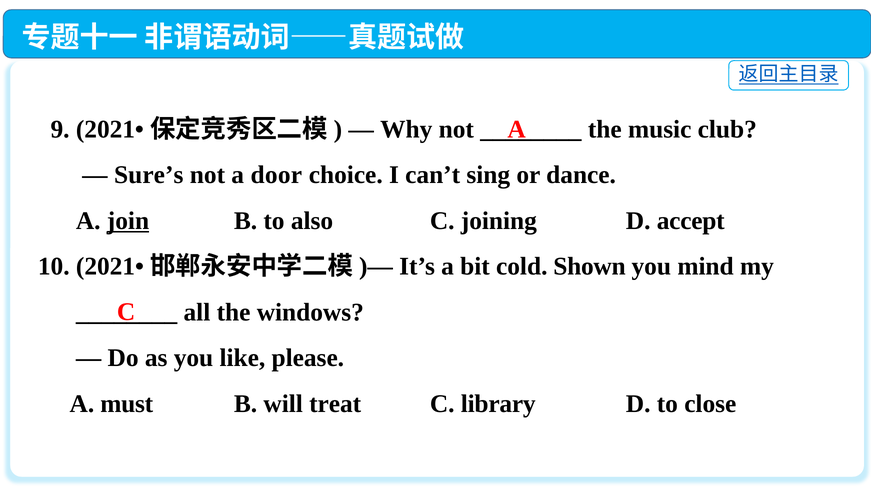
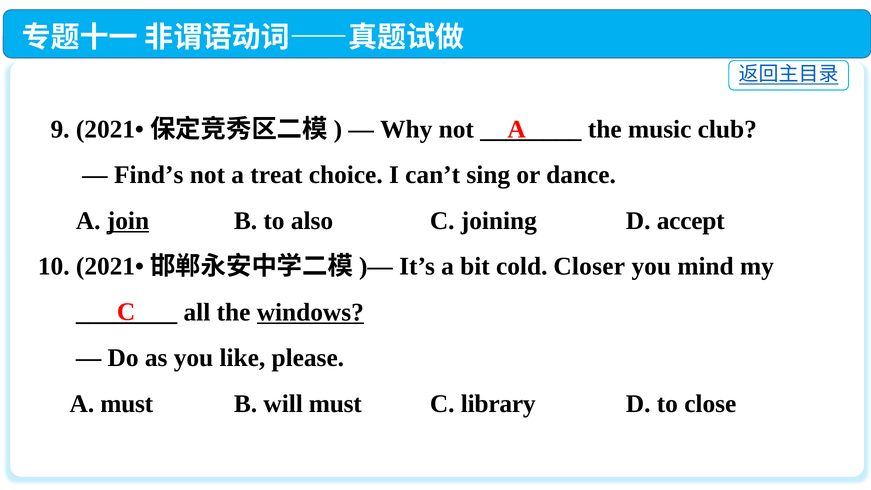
Sure’s: Sure’s -> Find’s (149, 175)
door: door -> treat (276, 175)
Shown: Shown -> Closer (589, 267)
windows underline: none -> present (310, 312)
will treat: treat -> must (335, 404)
